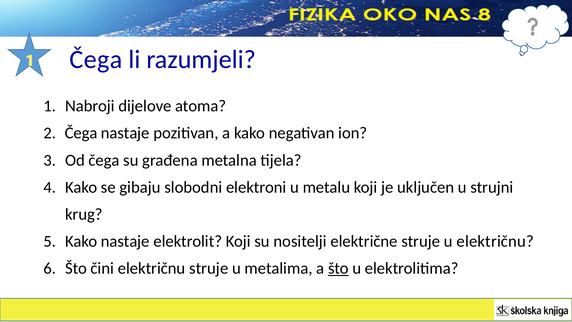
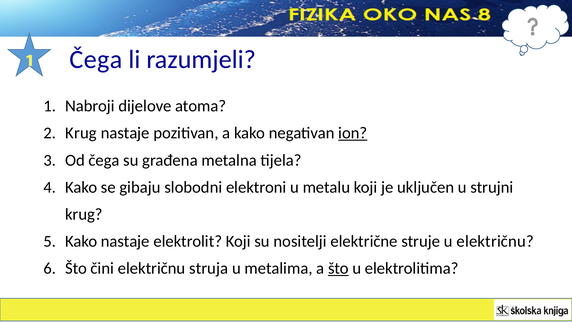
Čega: Čega -> Krug (81, 133)
ion underline: none -> present (353, 133)
električnu struje: struje -> struja (209, 268)
